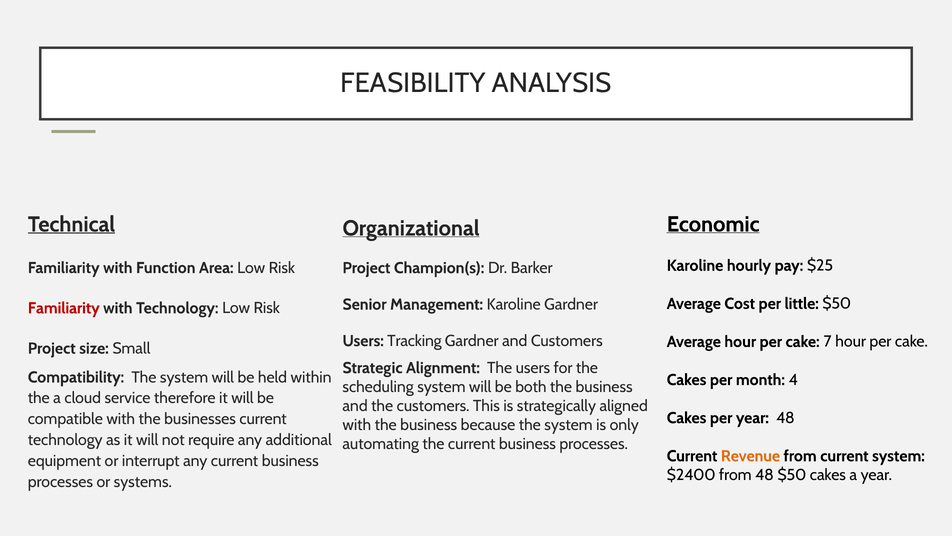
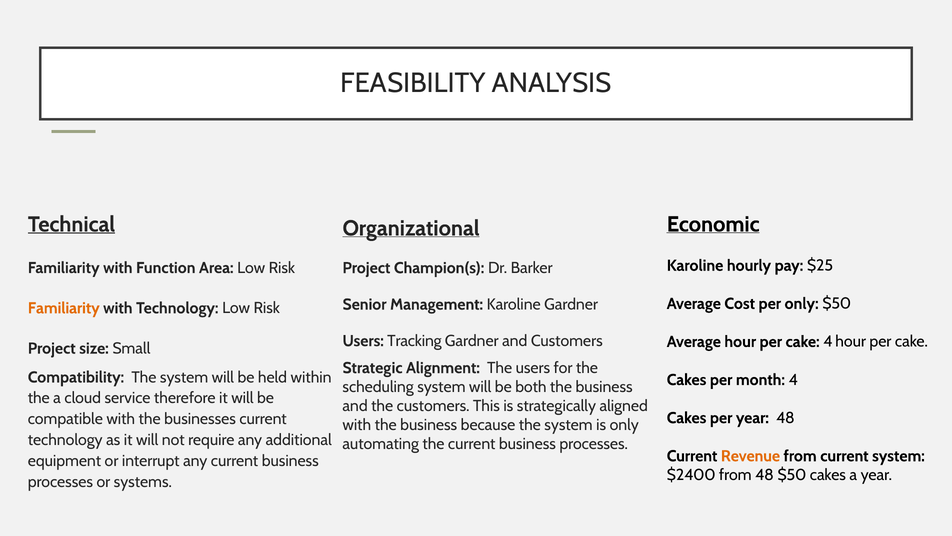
per little: little -> only (802, 303)
Familiarity colour: red -> orange (64, 308)
cake 7: 7 -> 4 (828, 341)
